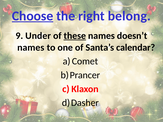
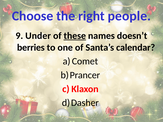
Choose underline: present -> none (33, 16)
belong: belong -> people (129, 16)
names: names -> berries (31, 48)
